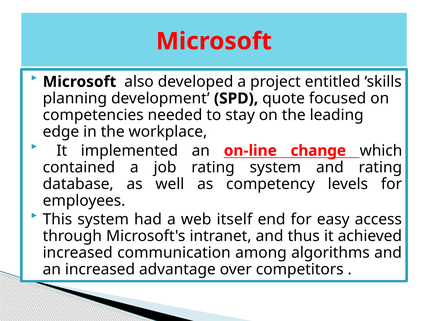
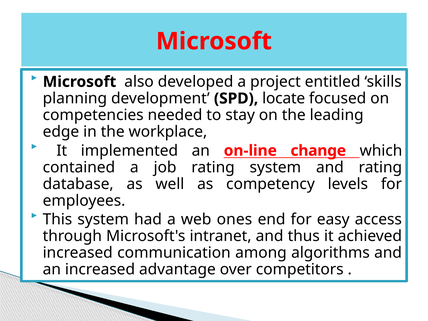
quote: quote -> locate (284, 98)
itself: itself -> ones (234, 219)
